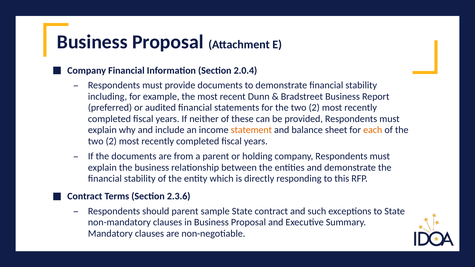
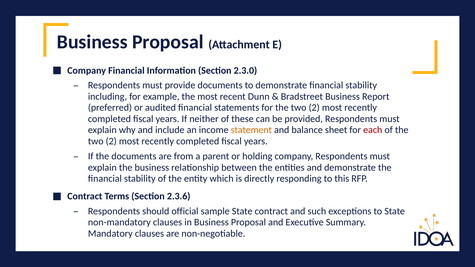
2.0.4: 2.0.4 -> 2.3.0 (245, 71)
each colour: orange -> red (373, 130)
should parent: parent -> official (185, 211)
